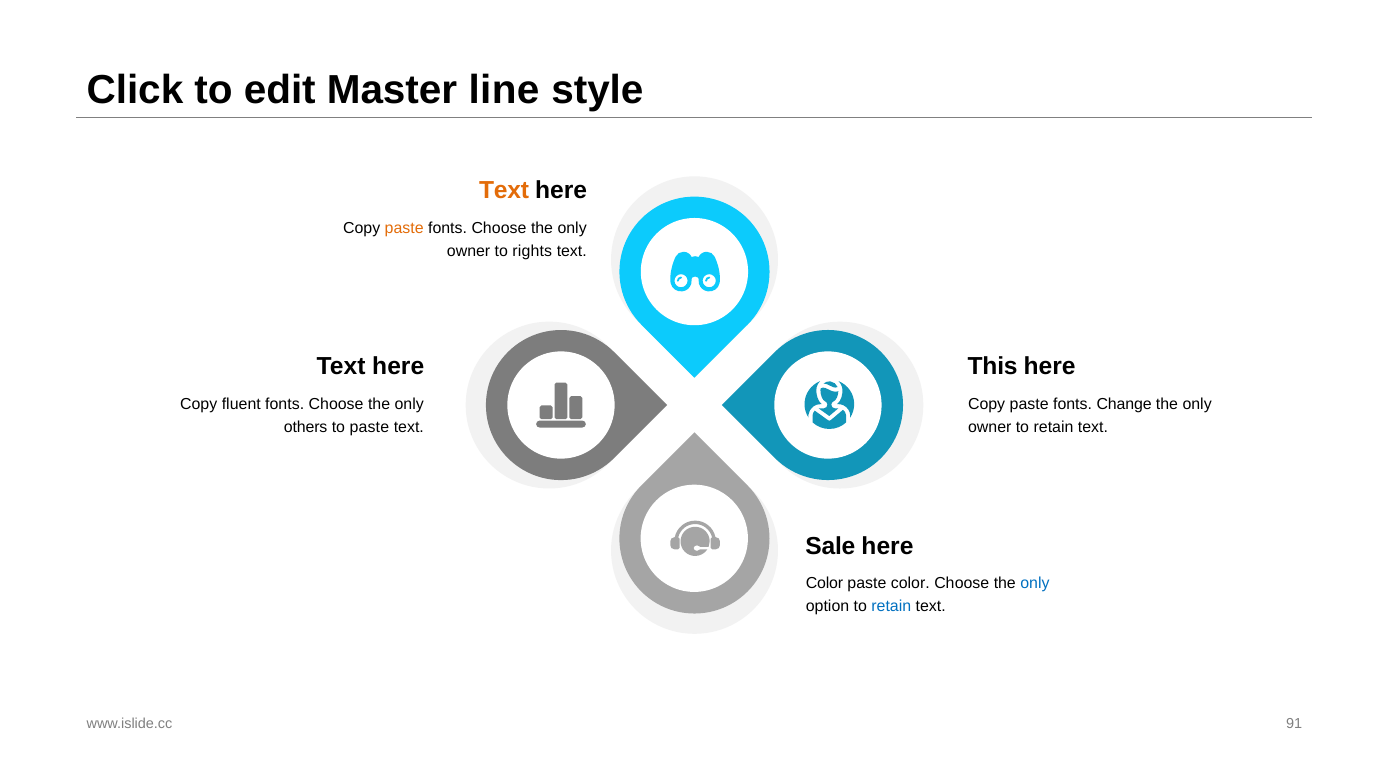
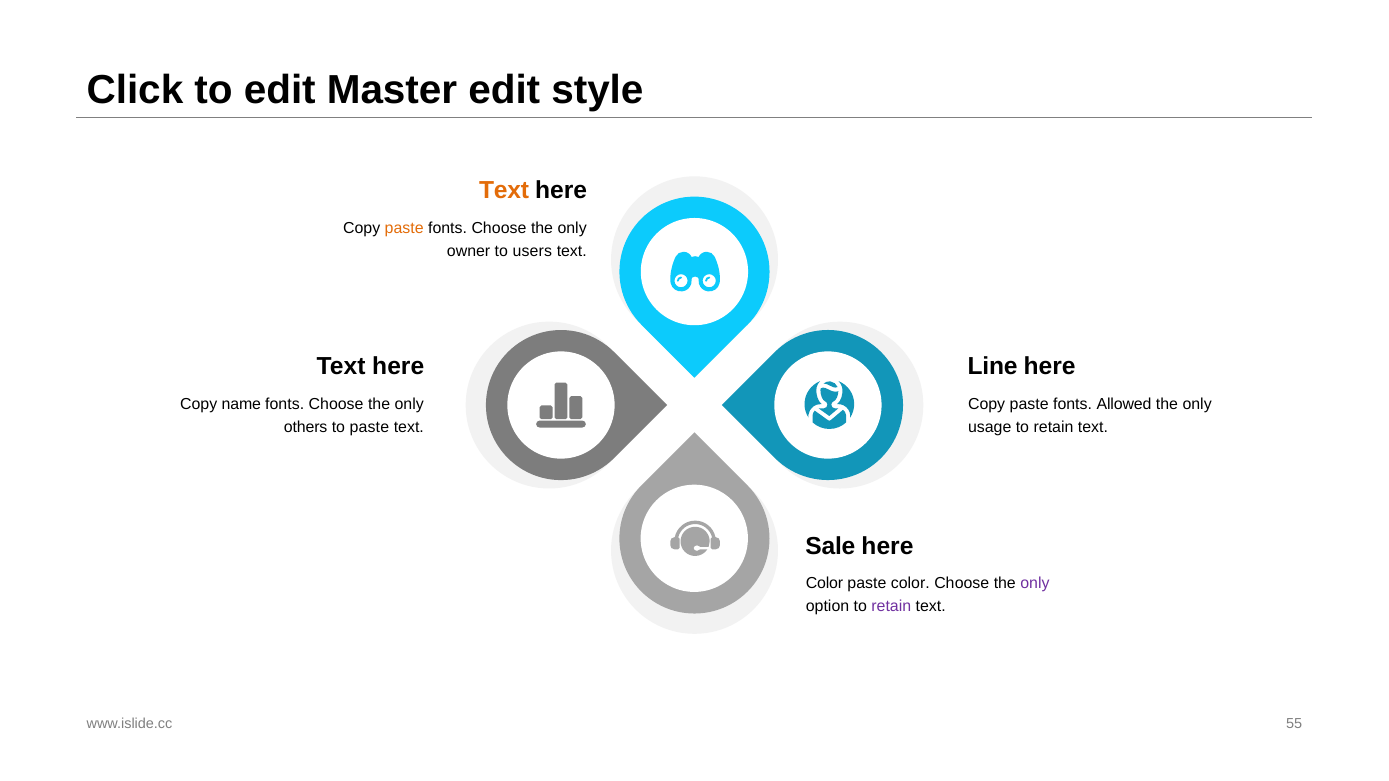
Master line: line -> edit (504, 90)
rights: rights -> users (532, 251)
This: This -> Line (993, 366)
fluent: fluent -> name (241, 404)
Change: Change -> Allowed (1124, 404)
owner: owner -> usage (990, 427)
only colour: blue -> purple (1035, 584)
retain colour: blue -> purple (891, 607)
91: 91 -> 55 (1294, 724)
